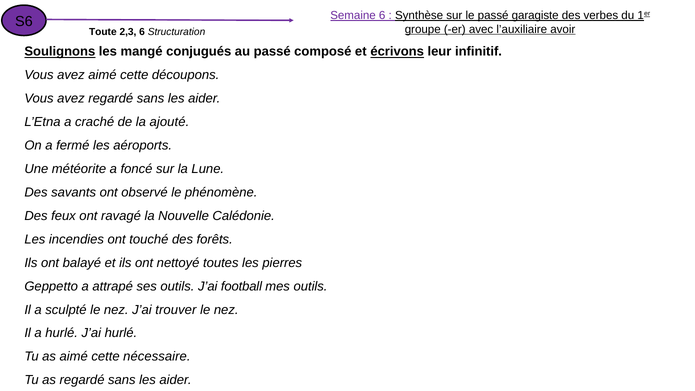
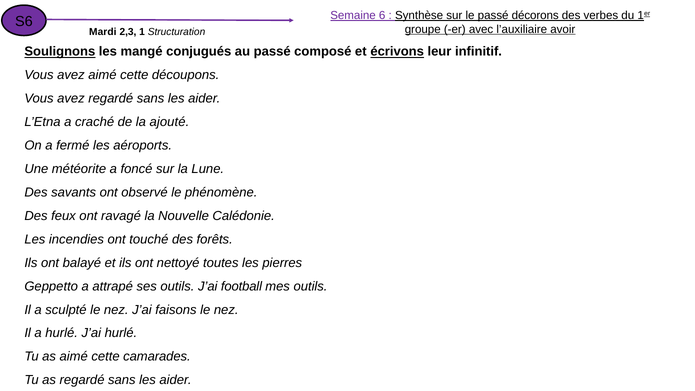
garagiste: garagiste -> décorons (535, 15)
Toute: Toute -> Mardi (103, 32)
2,3 6: 6 -> 1 (142, 32)
trouver: trouver -> faisons (176, 310)
nécessaire: nécessaire -> camarades (157, 357)
